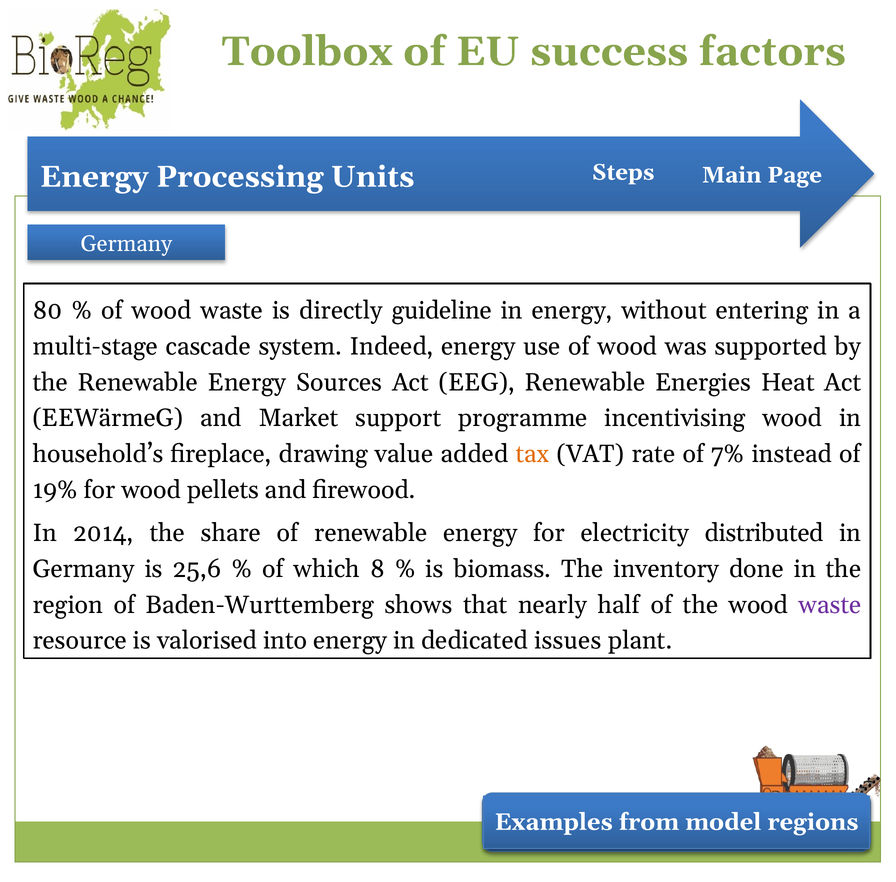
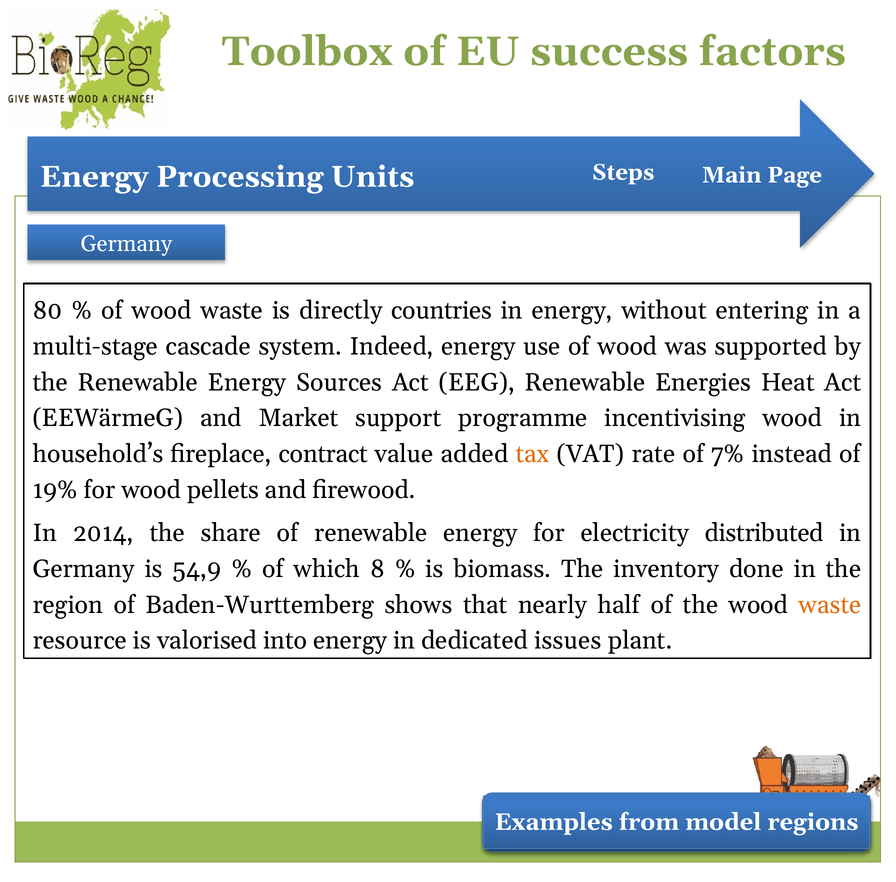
guideline: guideline -> countries (442, 311)
drawing: drawing -> contract (323, 454)
25,6: 25,6 -> 54,9 (197, 569)
waste colour: purple -> orange (830, 605)
